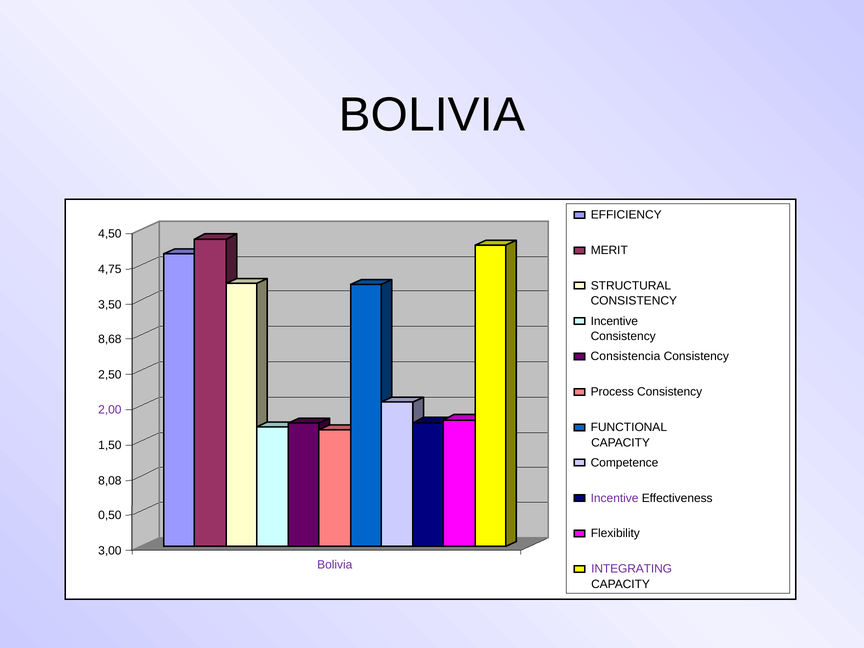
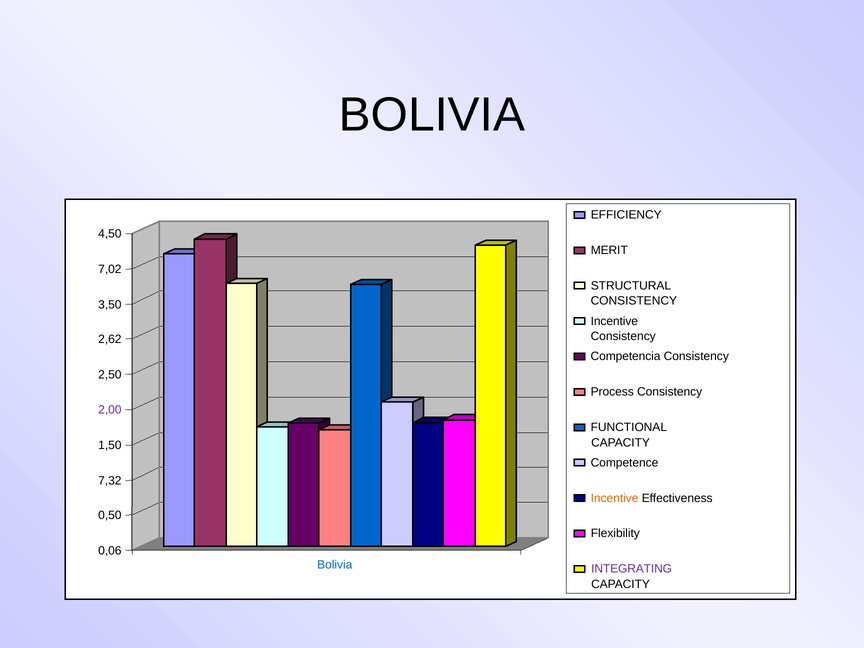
4,75: 4,75 -> 7,02 (110, 269)
8,68: 8,68 -> 2,62 (110, 339)
Consistencia: Consistencia -> Competencia (626, 356)
8,08: 8,08 -> 7,32 (110, 481)
Incentive colour: purple -> orange (615, 498)
3,00: 3,00 -> 0,06 (110, 551)
Bolivia colour: purple -> blue (335, 565)
